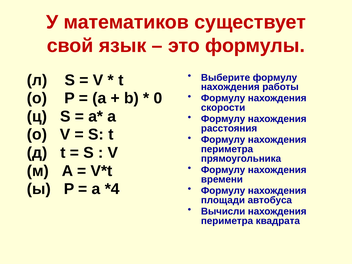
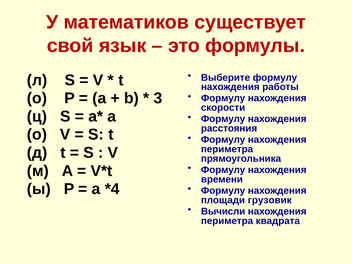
0: 0 -> 3 (158, 98)
автобуса: автобуса -> грузовик (270, 200)
